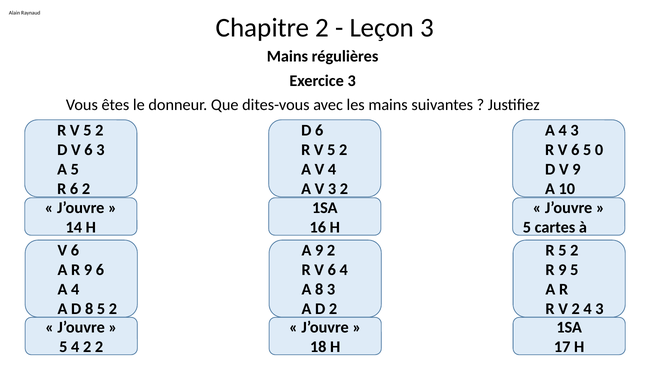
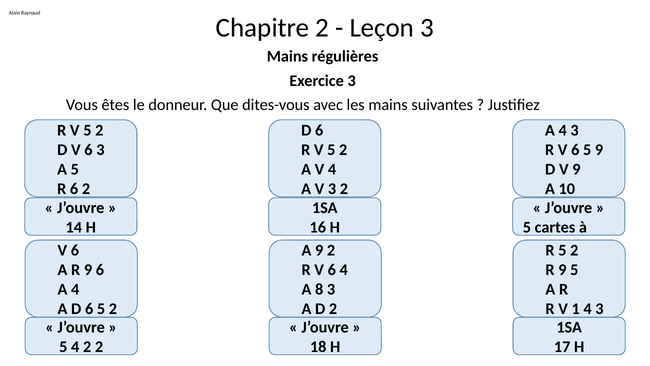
5 0: 0 -> 9 (599, 150)
D 8: 8 -> 6 (89, 309)
V 2: 2 -> 1 (576, 309)
